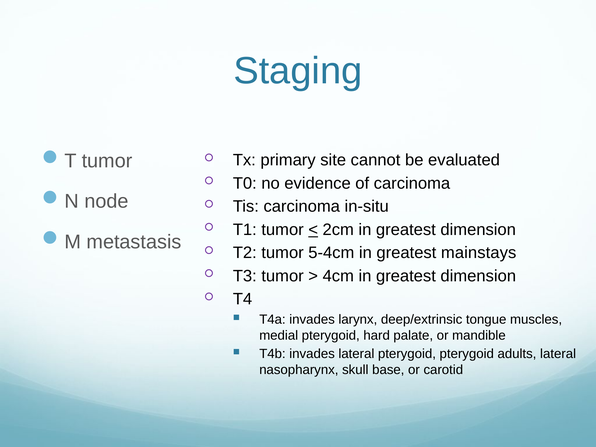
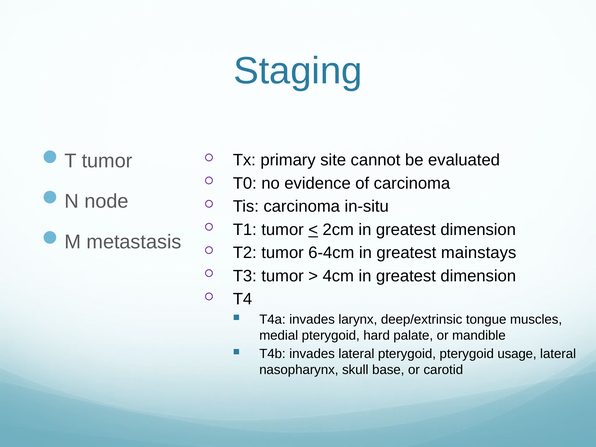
5-4cm: 5-4cm -> 6-4cm (331, 253)
adults: adults -> usage (517, 354)
